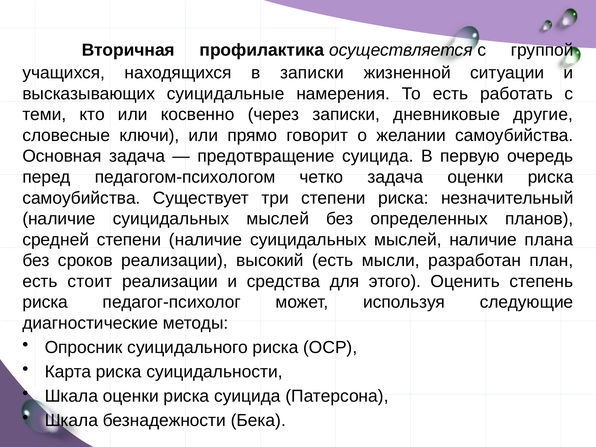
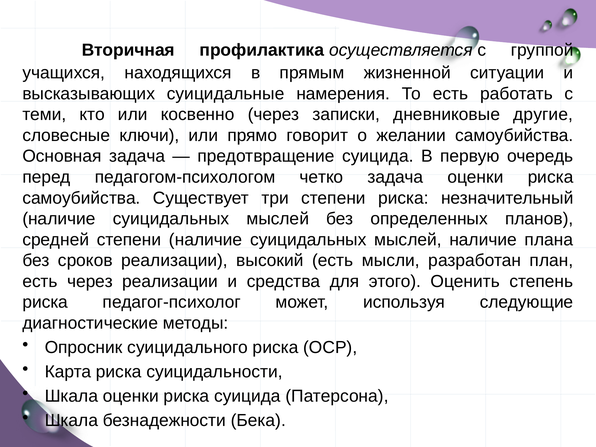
в записки: записки -> прямым (312, 73)
есть стоит: стоит -> через (90, 281)
